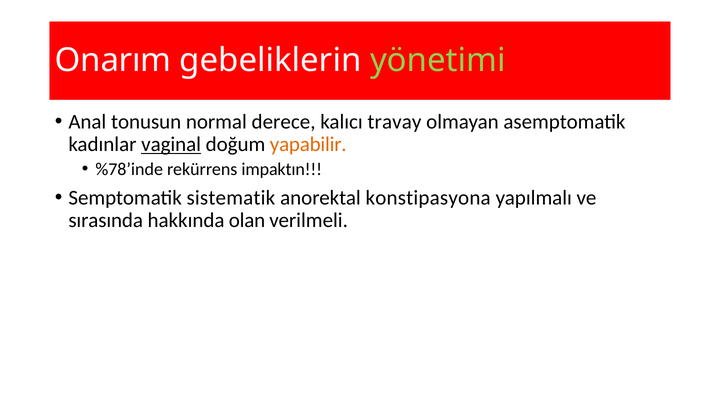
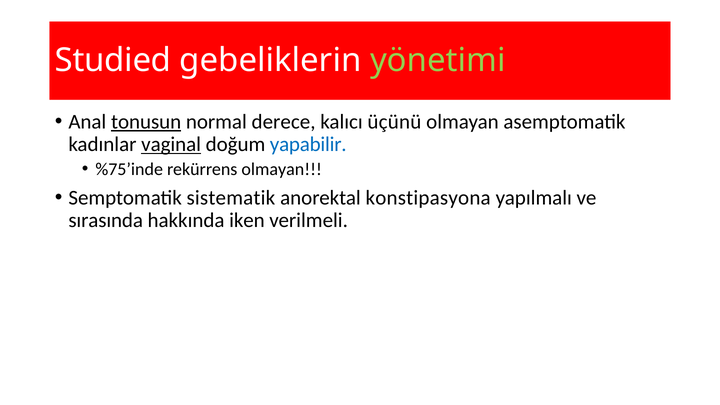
Onarım: Onarım -> Studied (113, 60)
tonusun underline: none -> present (146, 122)
travay: travay -> üçünü (394, 122)
yapabilir colour: orange -> blue (308, 144)
%78’inde: %78’inde -> %75’inde (129, 169)
rekürrens impaktın: impaktın -> olmayan (282, 169)
olan: olan -> iken (247, 220)
